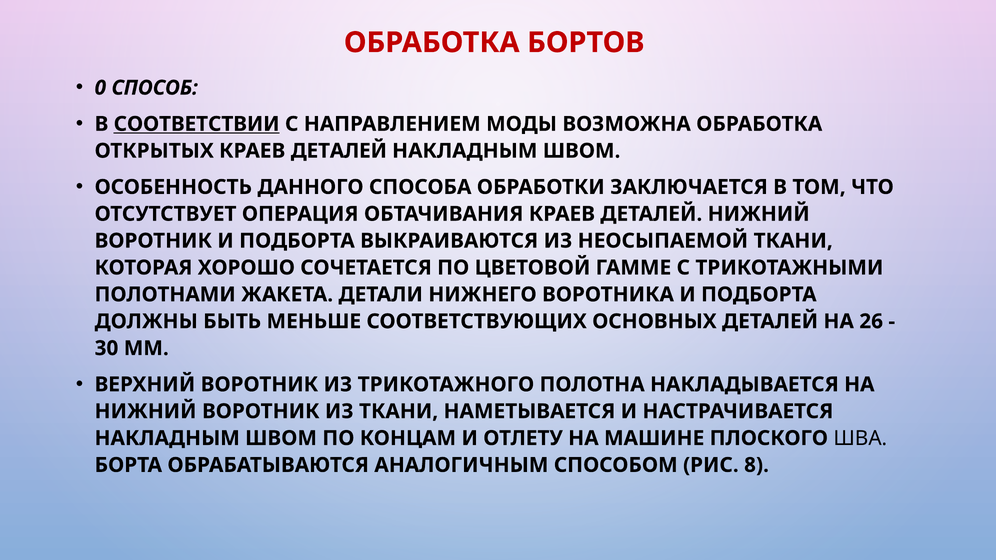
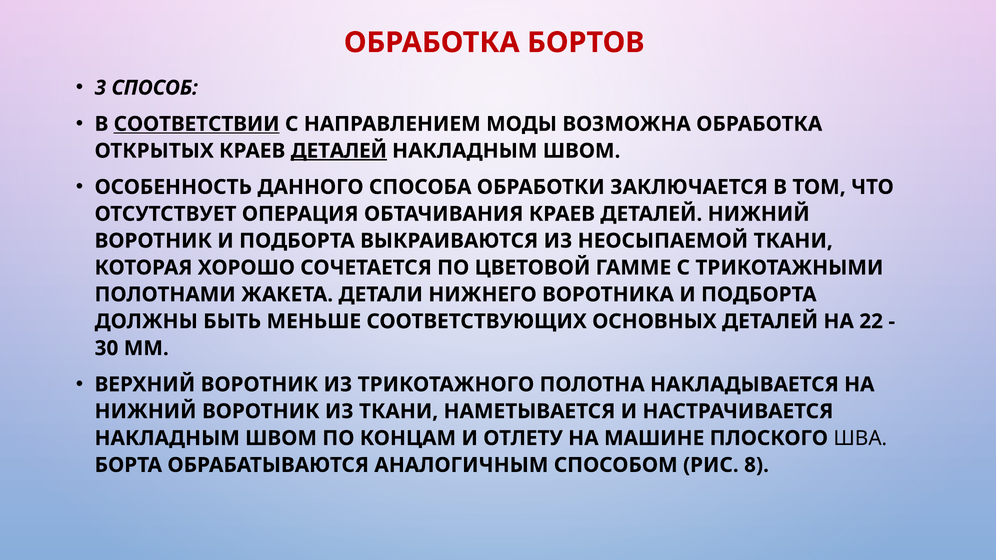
0: 0 -> 3 (100, 88)
ДЕТАЛЕЙ underline: none -> present (339, 151)
26: 26 -> 22 (871, 322)
